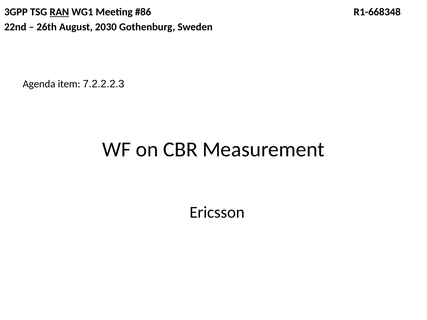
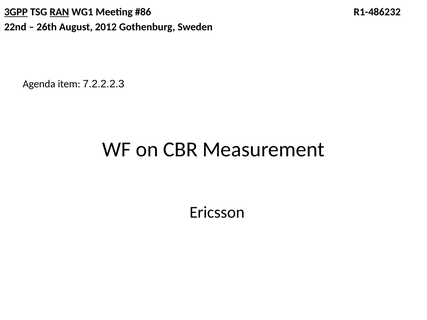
3GPP underline: none -> present (16, 12)
R1-668348: R1-668348 -> R1-486232 (377, 12)
2030: 2030 -> 2012 (106, 27)
